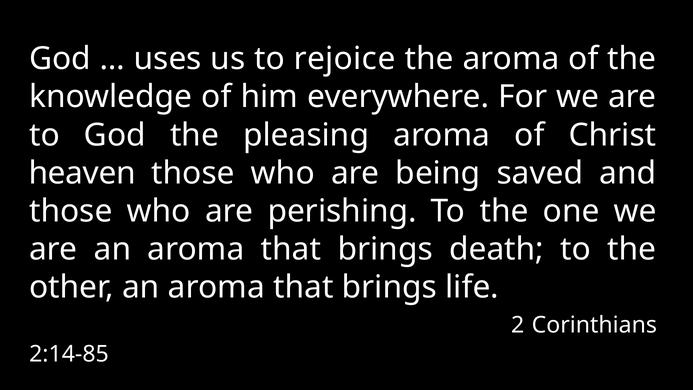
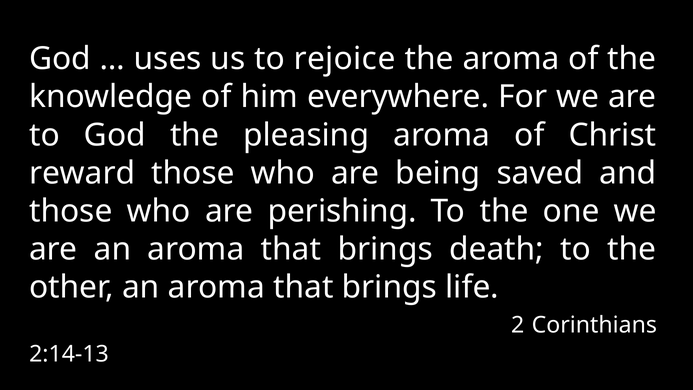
heaven: heaven -> reward (82, 173)
2:14-85: 2:14-85 -> 2:14-13 (69, 354)
